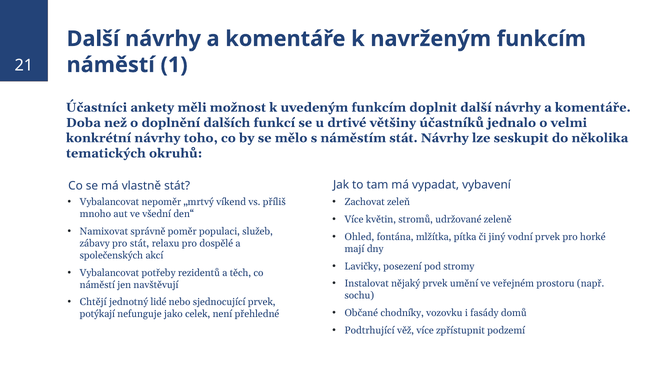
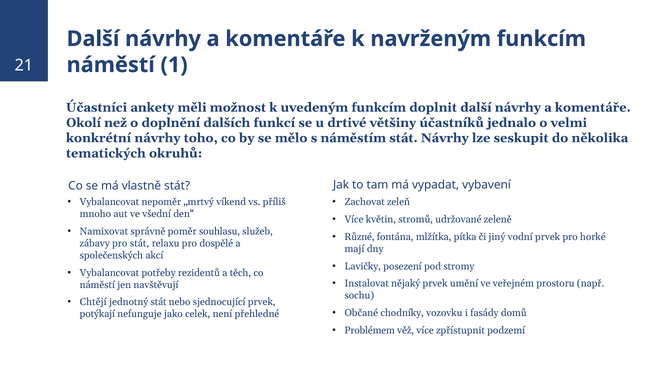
Doba: Doba -> Okolí (84, 123)
populaci: populaci -> souhlasu (220, 232)
Ohled: Ohled -> Různé (359, 237)
jednotný lidé: lidé -> stát (159, 302)
Podtrhující: Podtrhující -> Problémem (370, 331)
